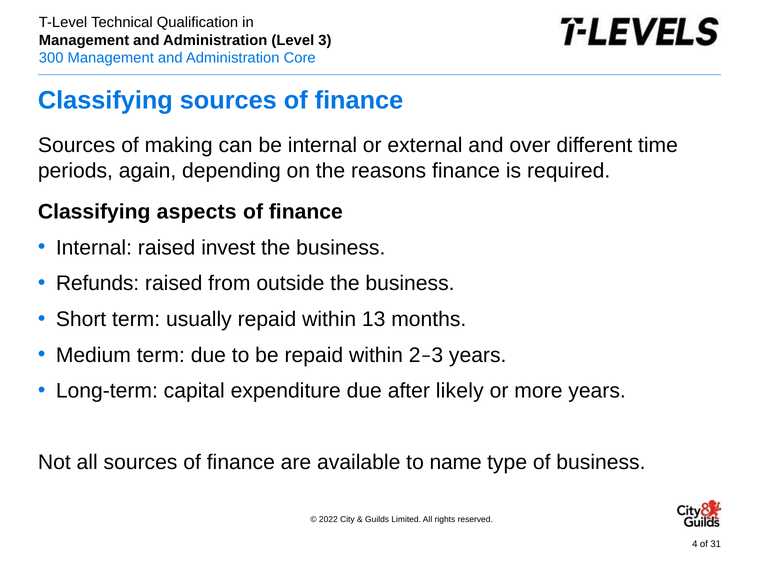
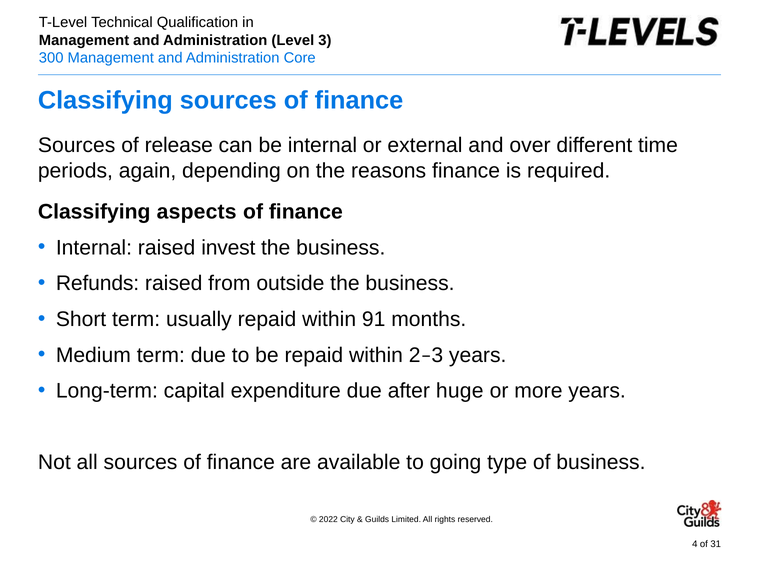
making: making -> release (179, 145)
13: 13 -> 91 (374, 319)
likely: likely -> huge (460, 391)
name: name -> going (455, 463)
